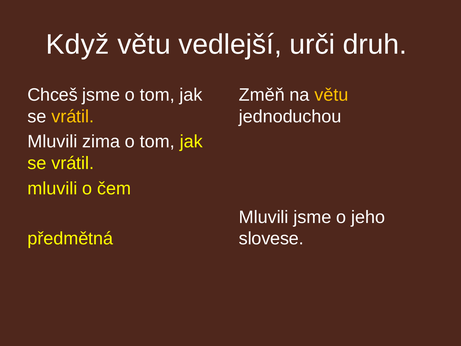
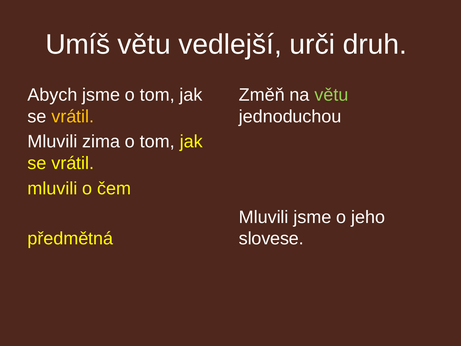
Když: Když -> Umíš (78, 45)
Chceš: Chceš -> Abych (53, 95)
větu colour: yellow -> light green (331, 95)
